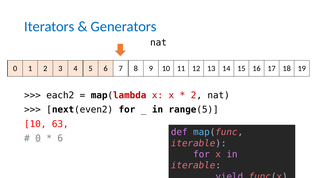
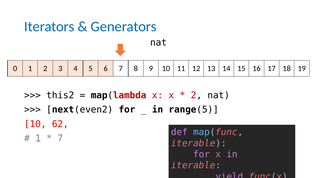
each2: each2 -> this2 (60, 95)
63: 63 -> 62 (60, 124)
0: 0 -> 1 (38, 139)
6: 6 -> 7 (60, 139)
